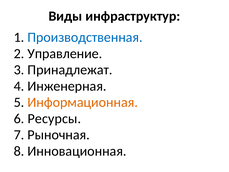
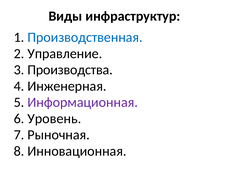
Принадлежат: Принадлежат -> Производства (70, 70)
Информационная colour: orange -> purple (83, 102)
Ресурсы: Ресурсы -> Уровень (54, 118)
